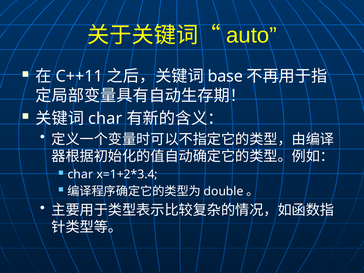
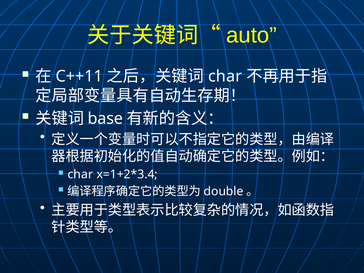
base: base -> char (225, 76)
char: char -> base (105, 118)
